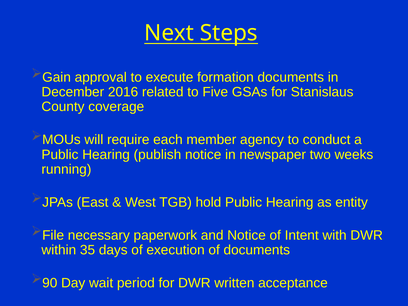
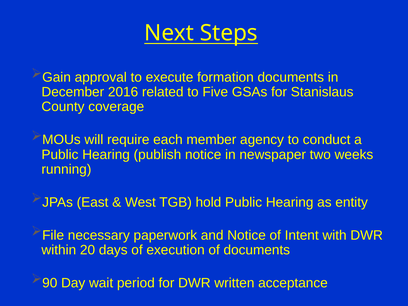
35: 35 -> 20 (88, 250)
